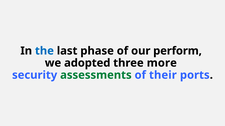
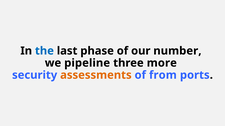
perform: perform -> number (177, 51)
adopted: adopted -> pipeline (87, 63)
assessments colour: green -> orange (96, 75)
their: their -> from (163, 75)
